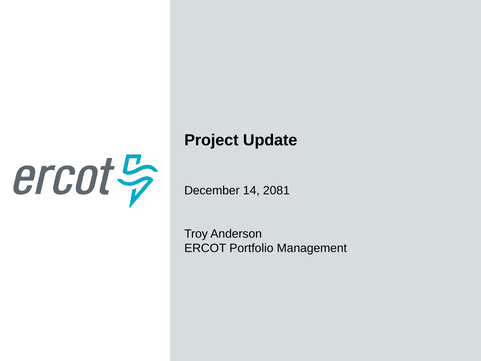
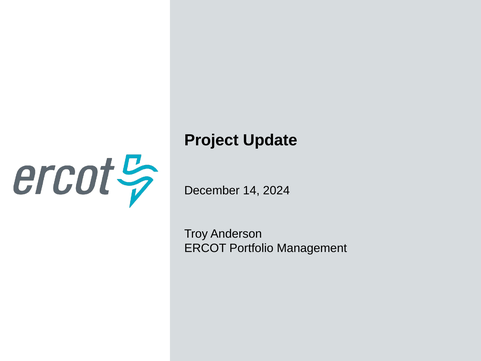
2081: 2081 -> 2024 (276, 190)
